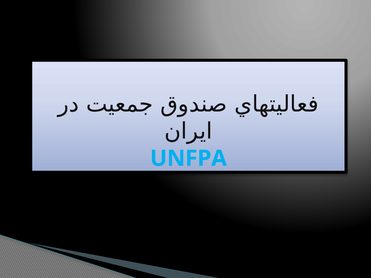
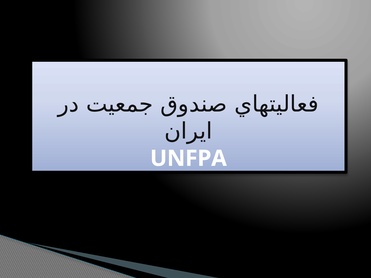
UNFPA colour: light blue -> white (188, 159)
